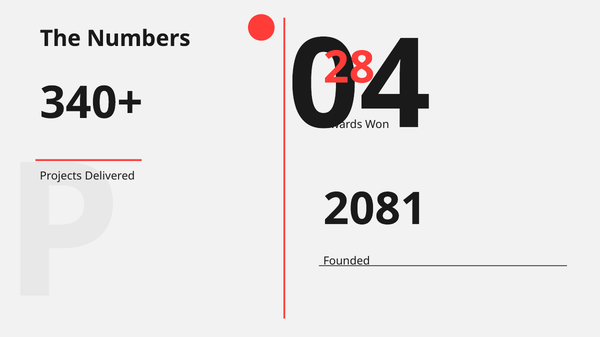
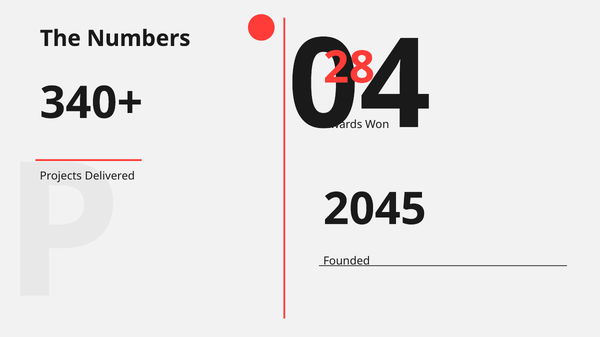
2081: 2081 -> 2045 (375, 210)
